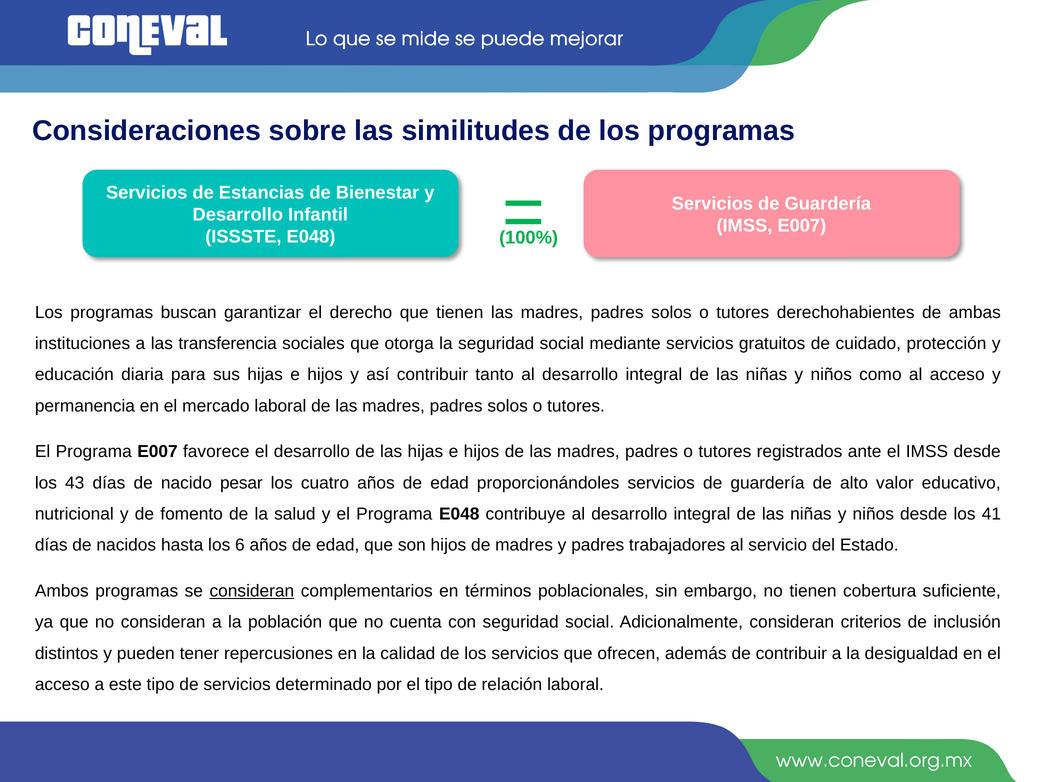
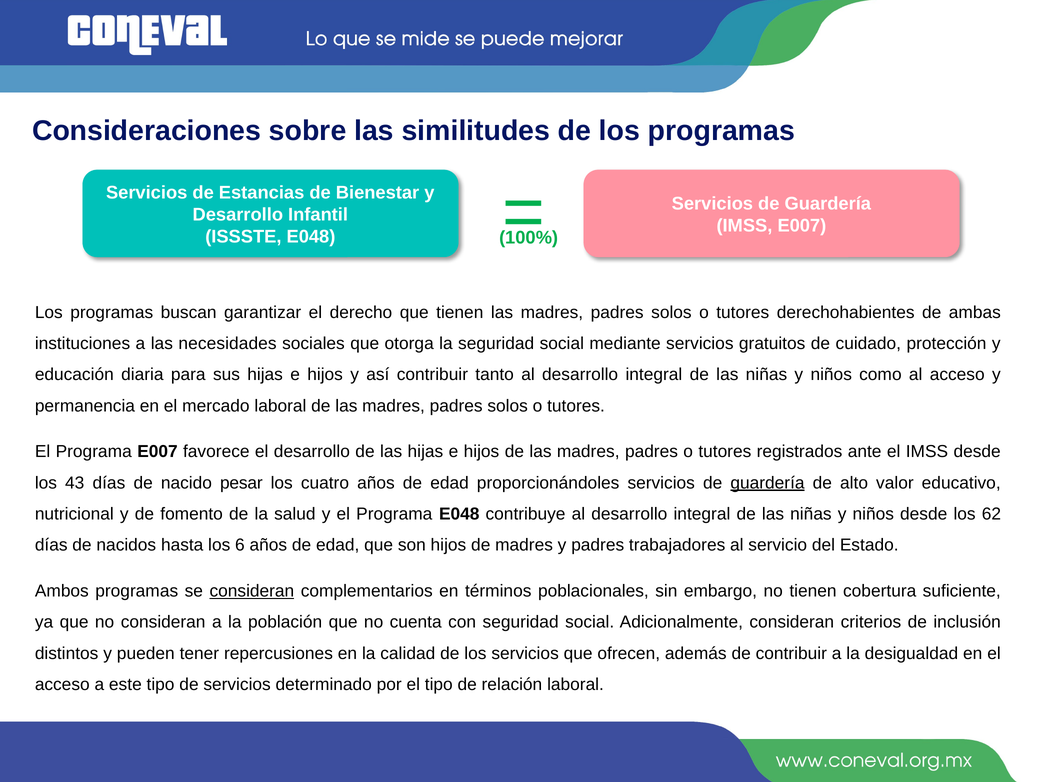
transferencia: transferencia -> necesidades (228, 343)
guardería underline: none -> present (767, 482)
41: 41 -> 62 (991, 514)
